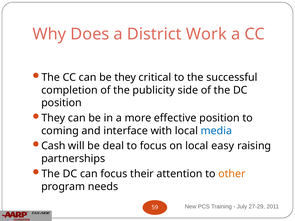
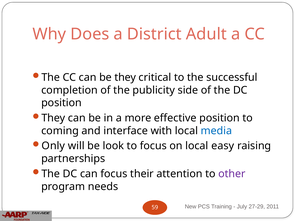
Work: Work -> Adult (206, 34)
Cash: Cash -> Only (53, 146)
deal: deal -> look (113, 146)
other colour: orange -> purple (232, 174)
